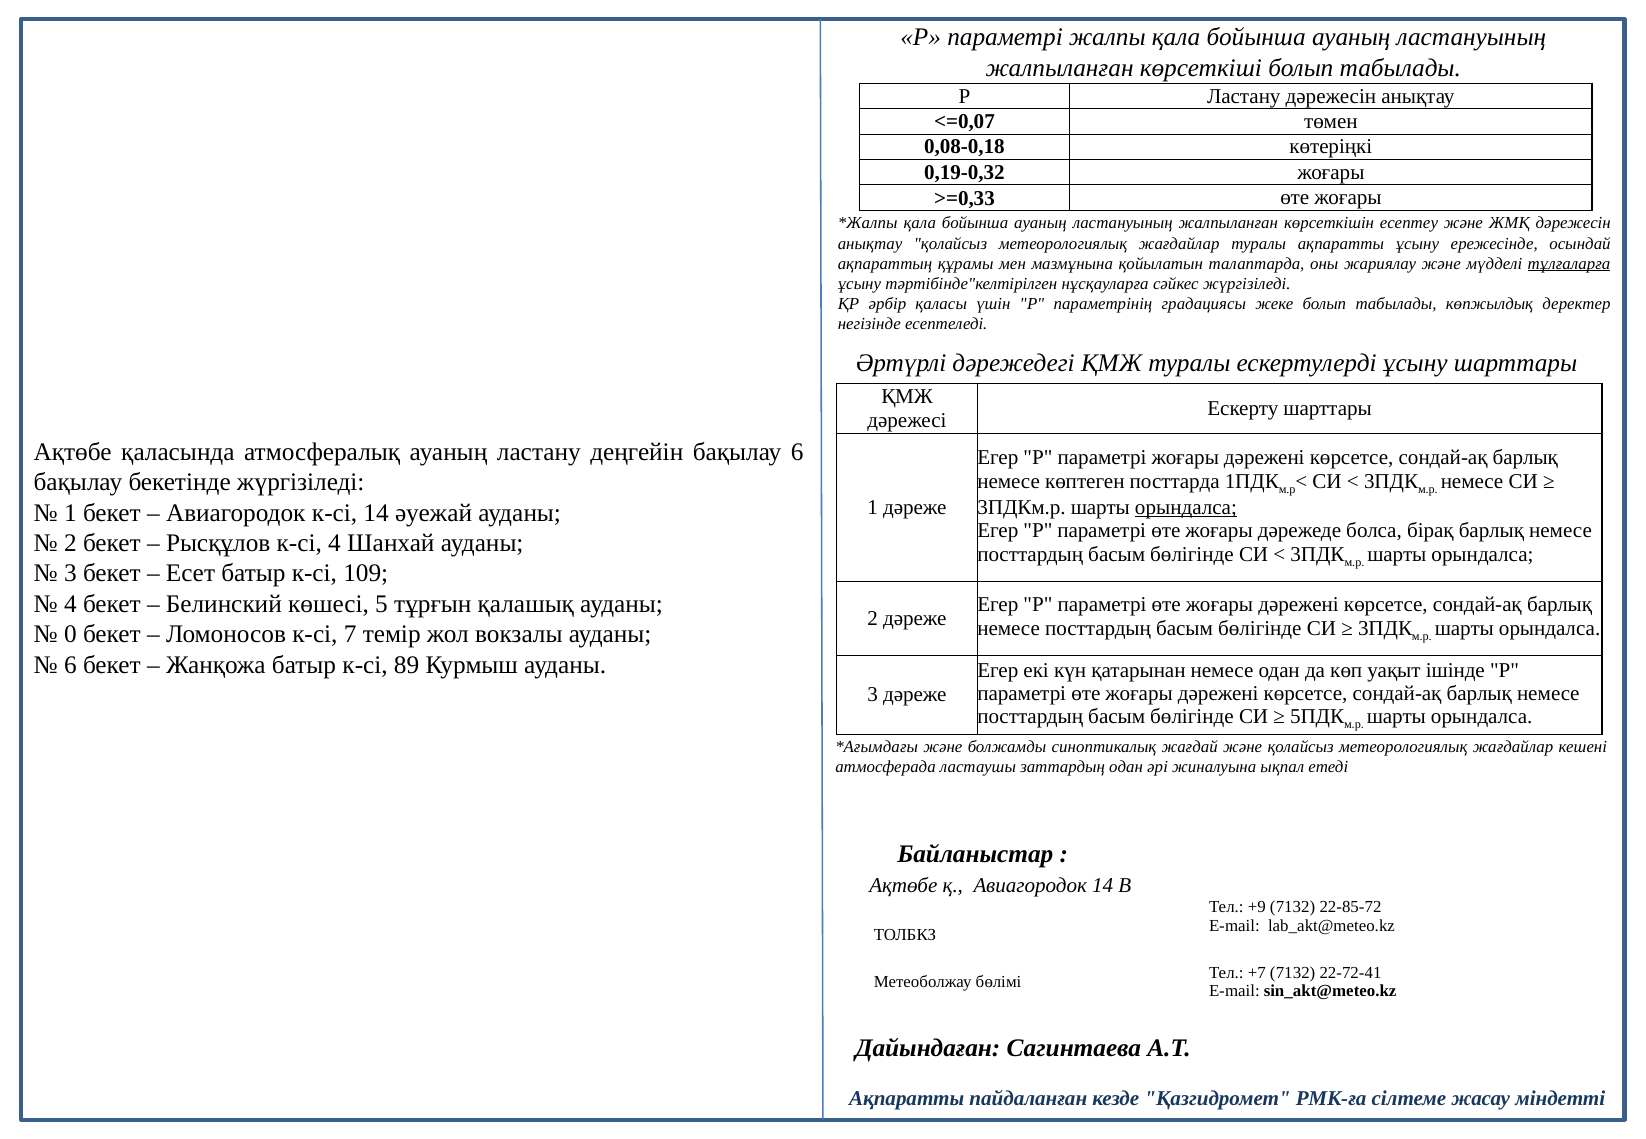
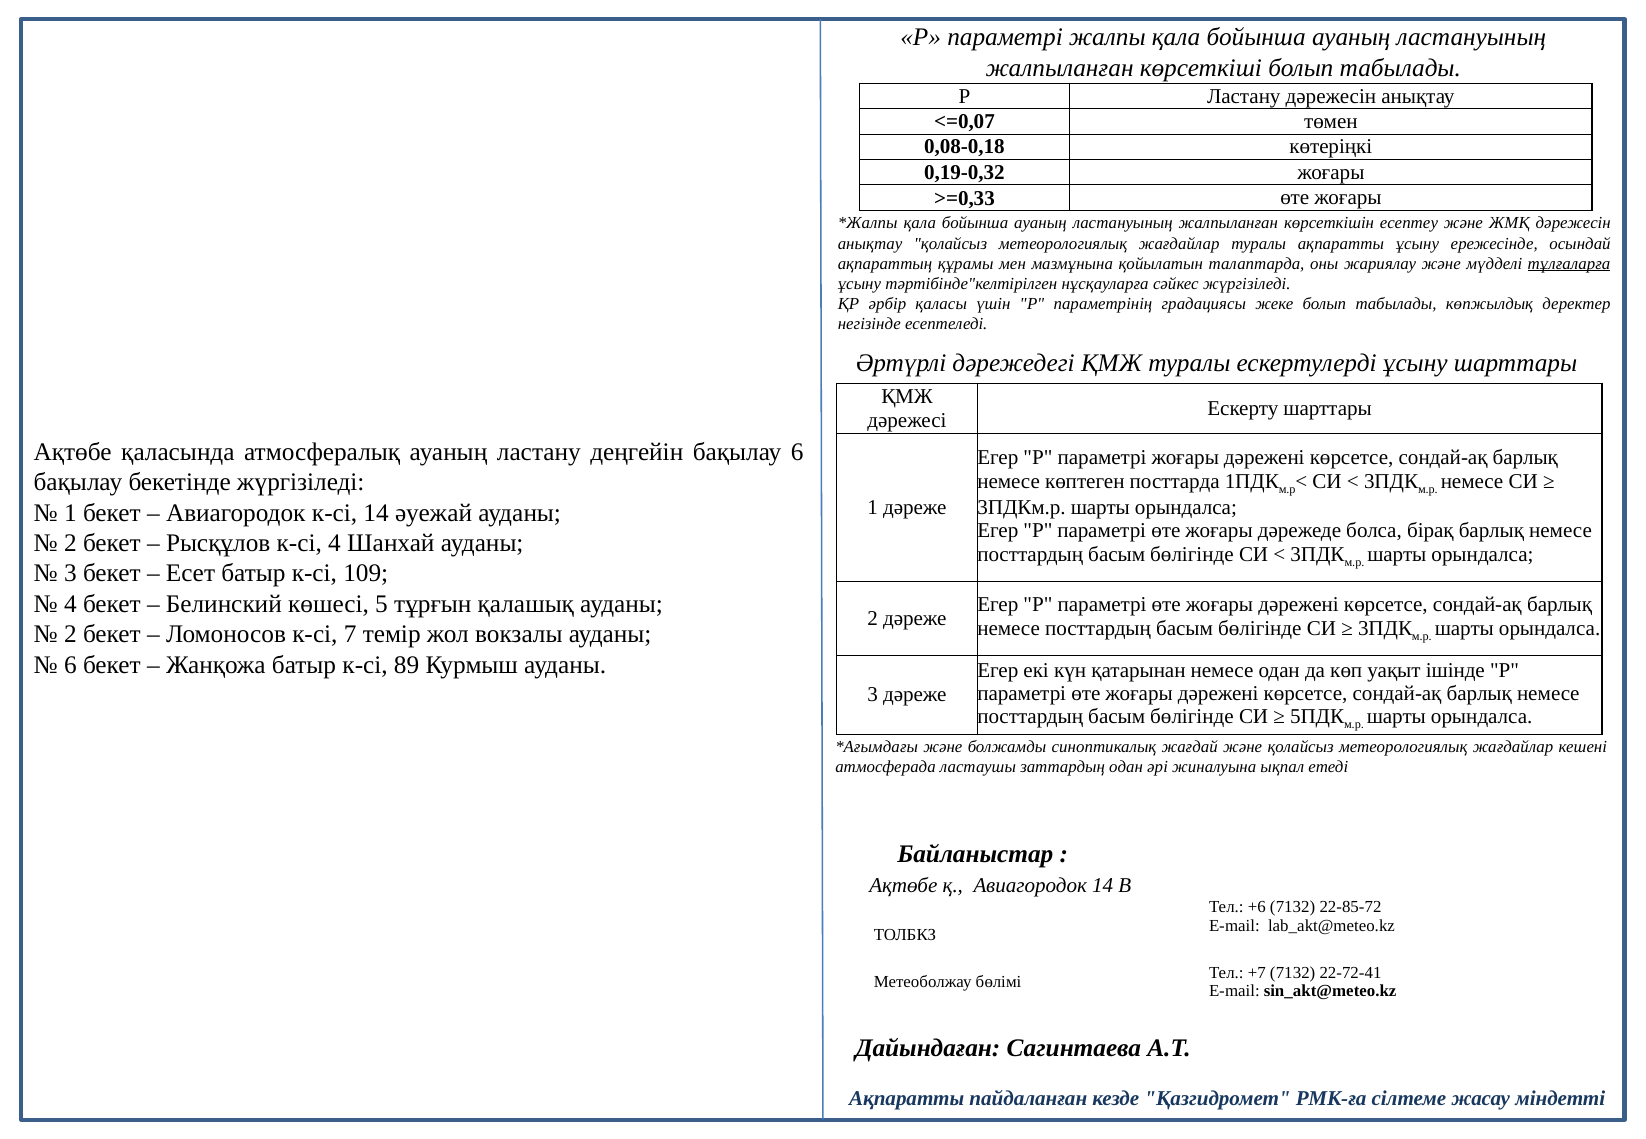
орындалса underline: present -> none (1186, 508)
0: 0 -> 2 (70, 635)
+9: +9 -> +6 (1257, 907)
